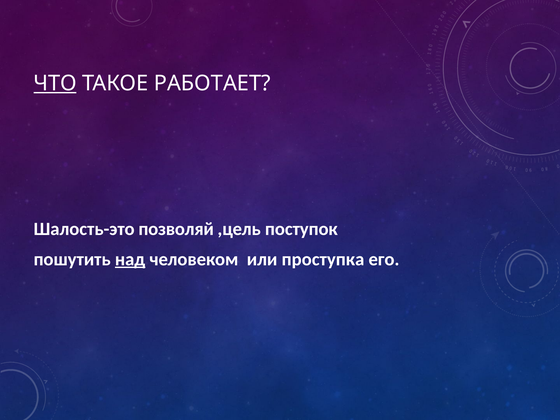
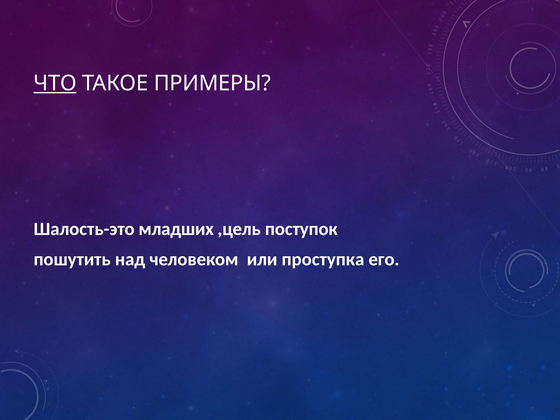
РАБОТАЕТ: РАБОТАЕТ -> ПРИМЕРЫ (212, 83)
позволяй: позволяй -> младших (176, 229)
над underline: present -> none (130, 259)
